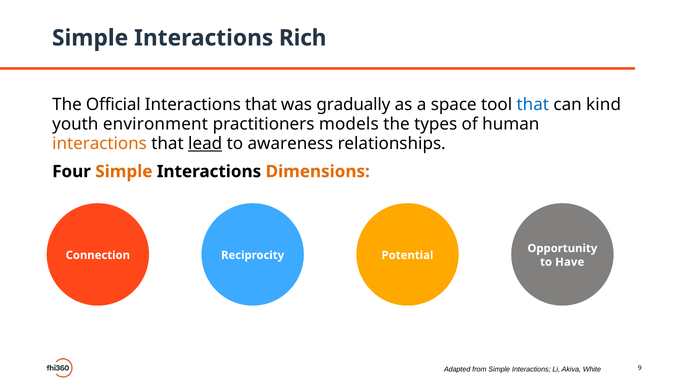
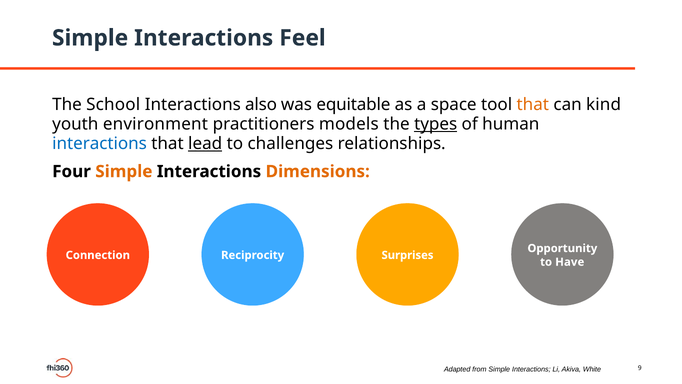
Rich: Rich -> Feel (303, 38)
Official: Official -> School (113, 105)
that: that -> also (261, 105)
gradually: gradually -> equitable (353, 105)
that colour: blue -> orange (533, 105)
types underline: none -> present (436, 124)
interactions colour: orange -> blue (100, 143)
awareness: awareness -> challenges (290, 143)
Potential: Potential -> Surprises (407, 255)
